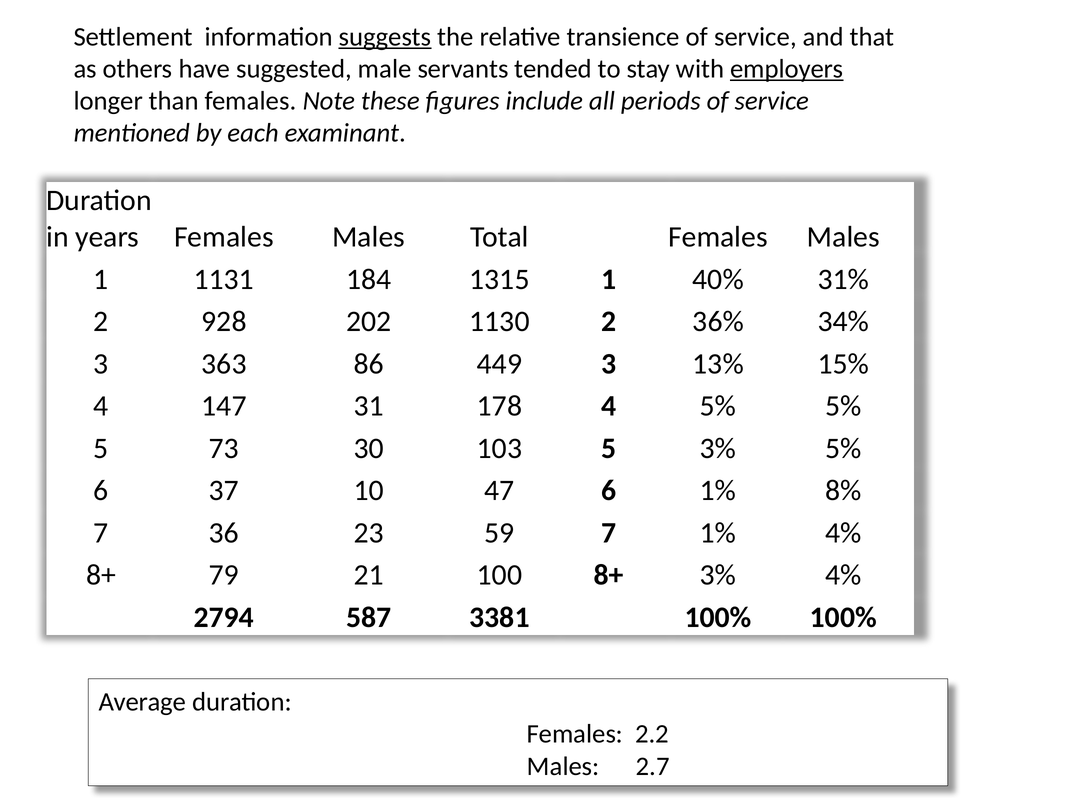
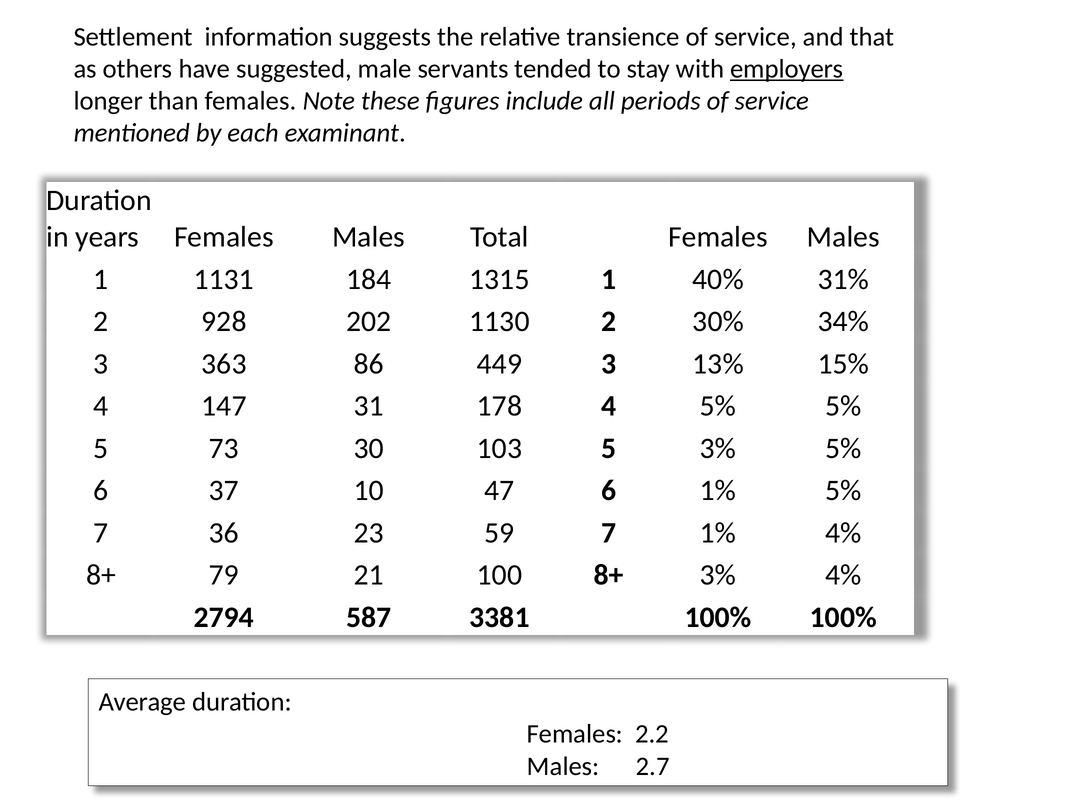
suggests underline: present -> none (385, 37)
36%: 36% -> 30% (718, 322)
1% 8%: 8% -> 5% (843, 491)
